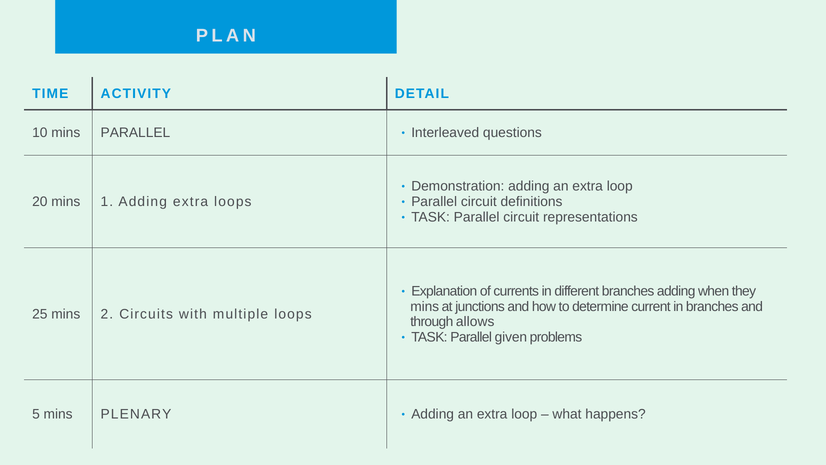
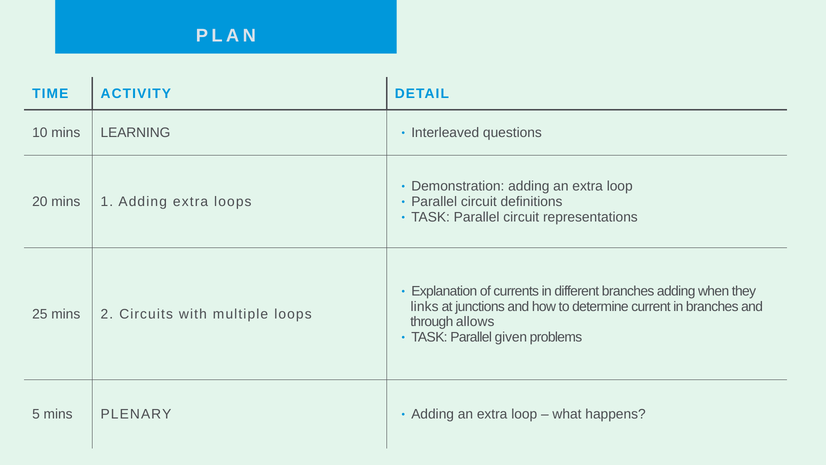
mins PARALLEL: PARALLEL -> LEARNING (135, 133)
mins: mins -> links (425, 306)
